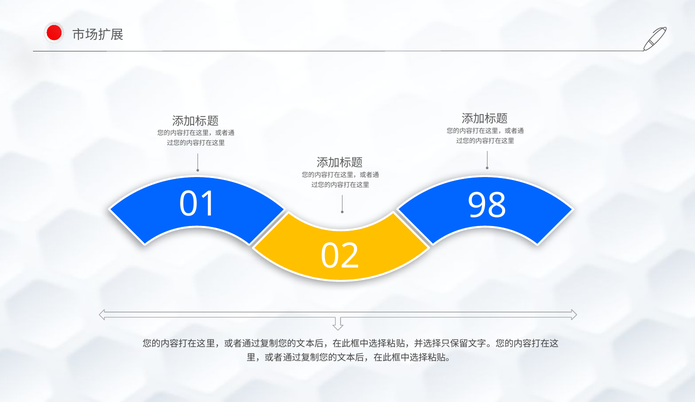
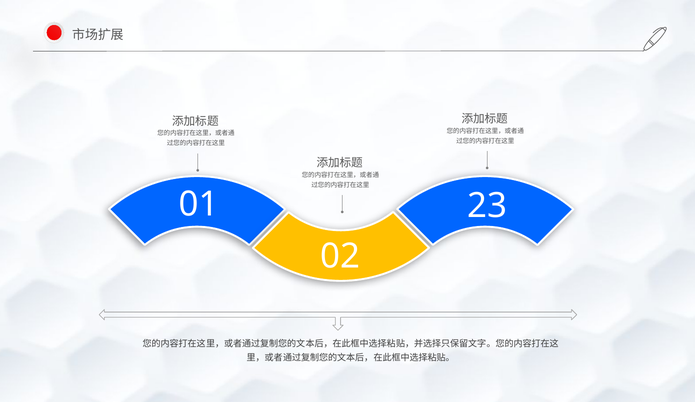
98: 98 -> 23 (487, 206)
